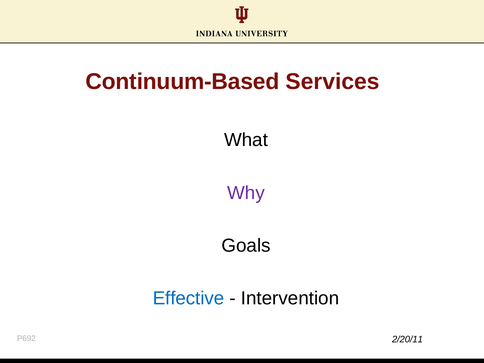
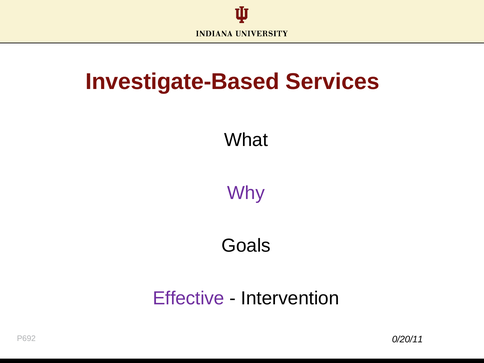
Continuum-Based: Continuum-Based -> Investigate-Based (182, 82)
Effective colour: blue -> purple (189, 298)
2/20/11: 2/20/11 -> 0/20/11 (407, 339)
